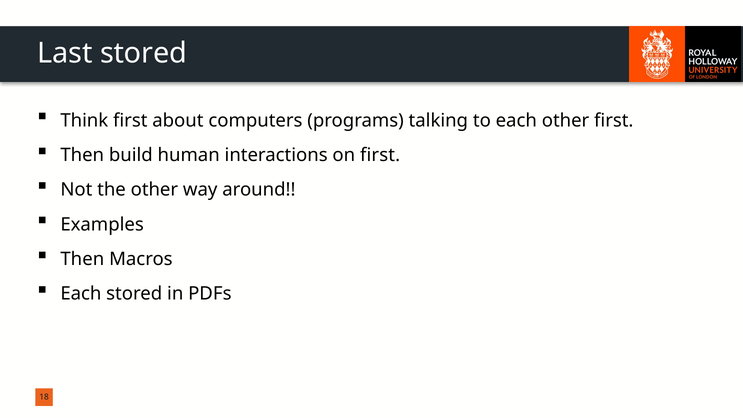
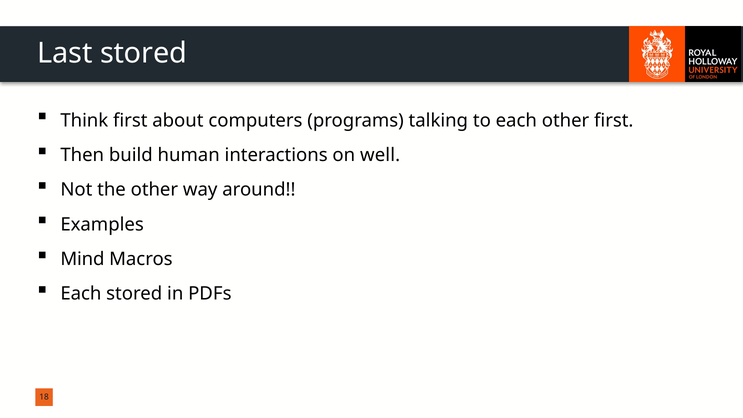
on first: first -> well (380, 155)
Then: Then -> Mind (82, 259)
